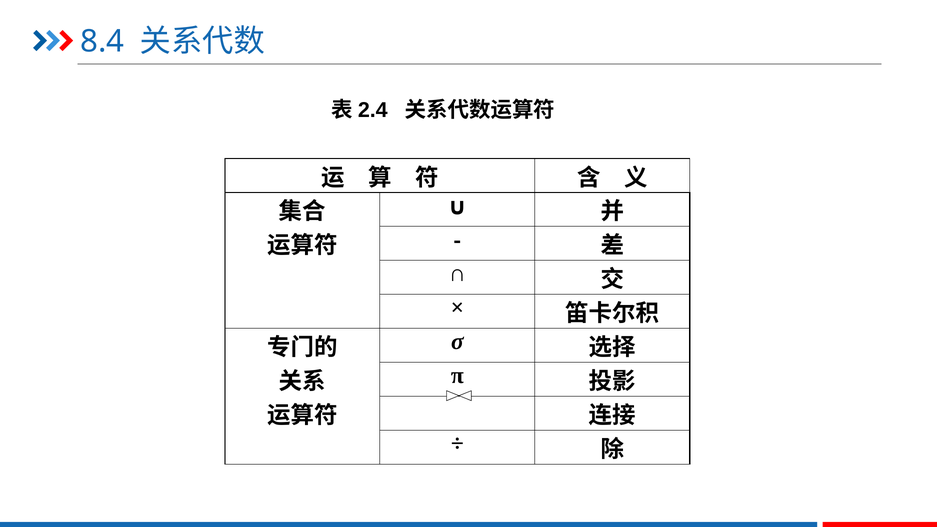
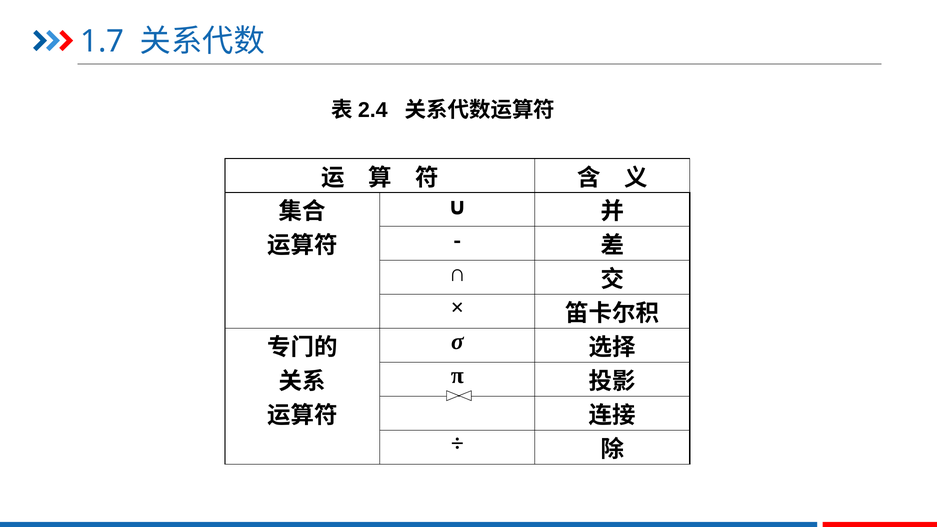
8.4: 8.4 -> 1.7 (102, 42)
